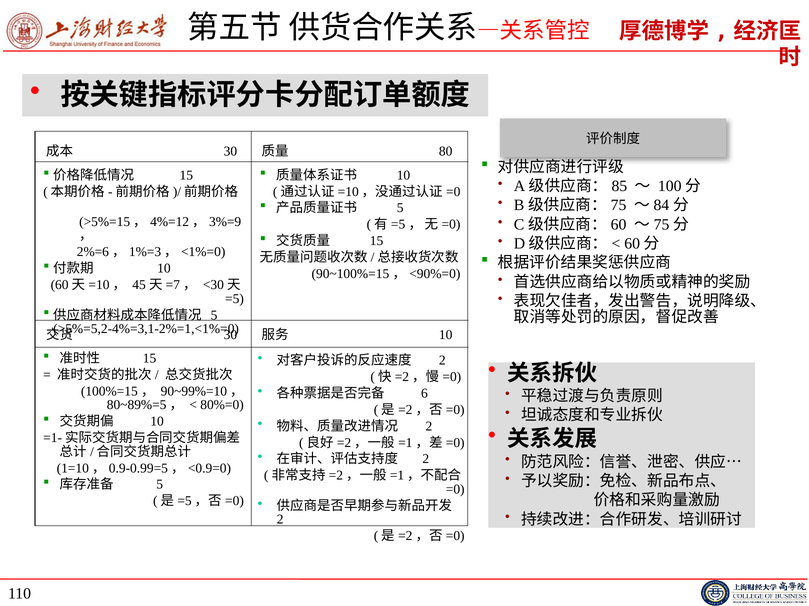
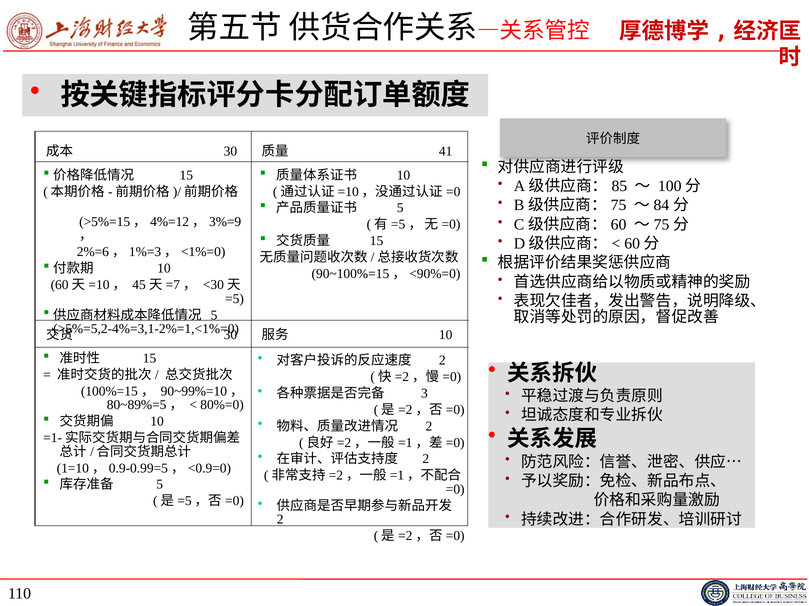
80: 80 -> 41 (446, 151)
6: 6 -> 3 (424, 394)
